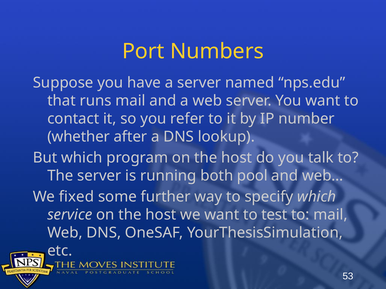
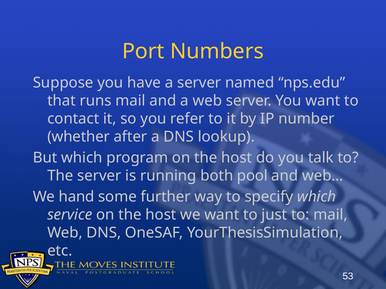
fixed: fixed -> hand (77, 197)
test: test -> just (274, 215)
